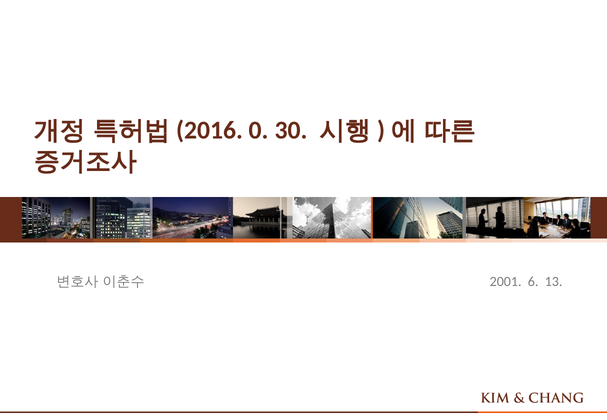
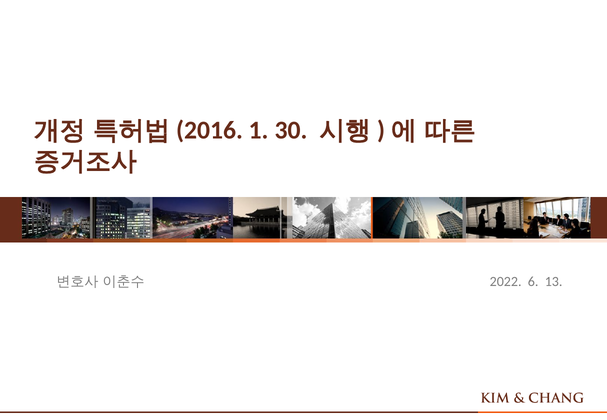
0: 0 -> 1 (259, 130)
2001: 2001 -> 2022 (506, 282)
